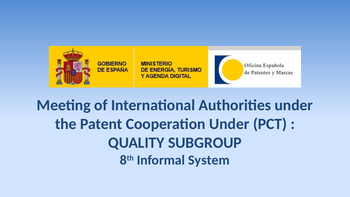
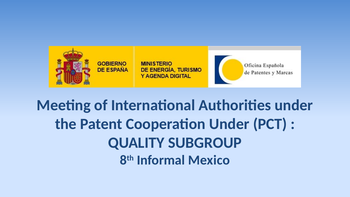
System: System -> Mexico (209, 160)
